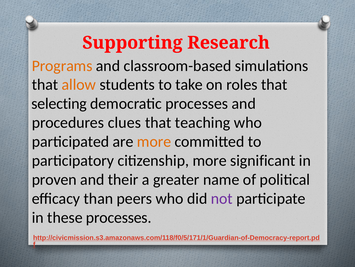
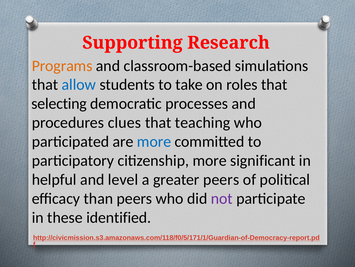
allow colour: orange -> blue (79, 85)
more colour: orange -> blue (154, 141)
proven: proven -> helpful (54, 179)
their: their -> level (123, 179)
greater name: name -> peers (221, 179)
these processes: processes -> identified (119, 217)
